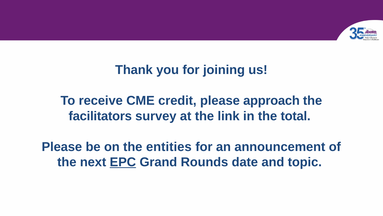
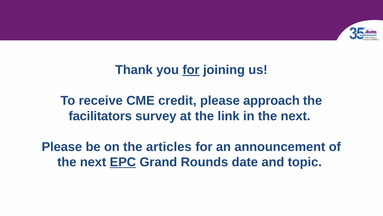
for underline: none -> present (191, 70)
in the total: total -> next (296, 116)
entities: entities -> articles (169, 146)
